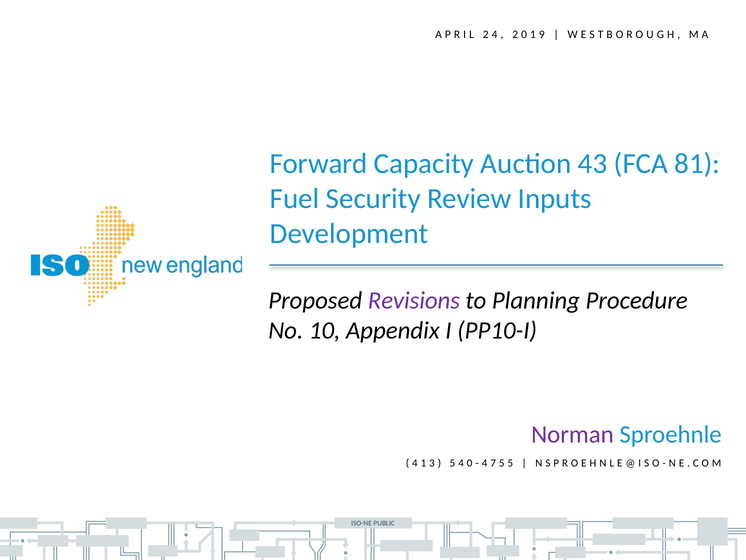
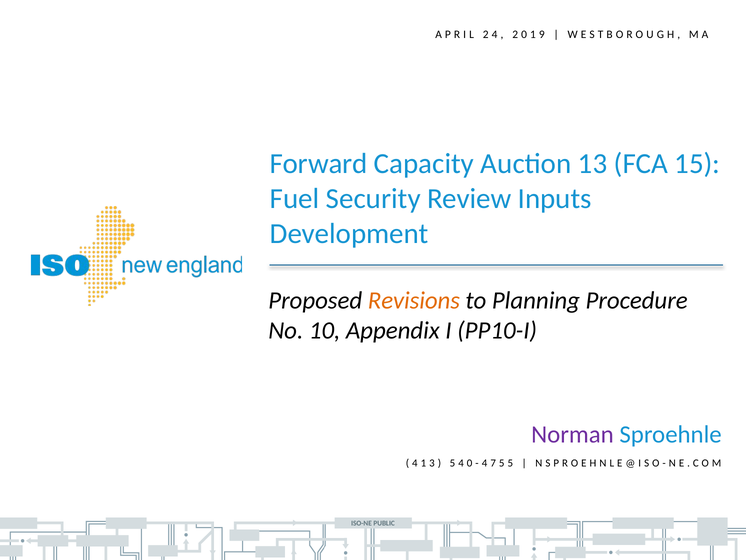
43: 43 -> 13 (593, 164)
81: 81 -> 15 (697, 164)
Revisions colour: purple -> orange (414, 300)
